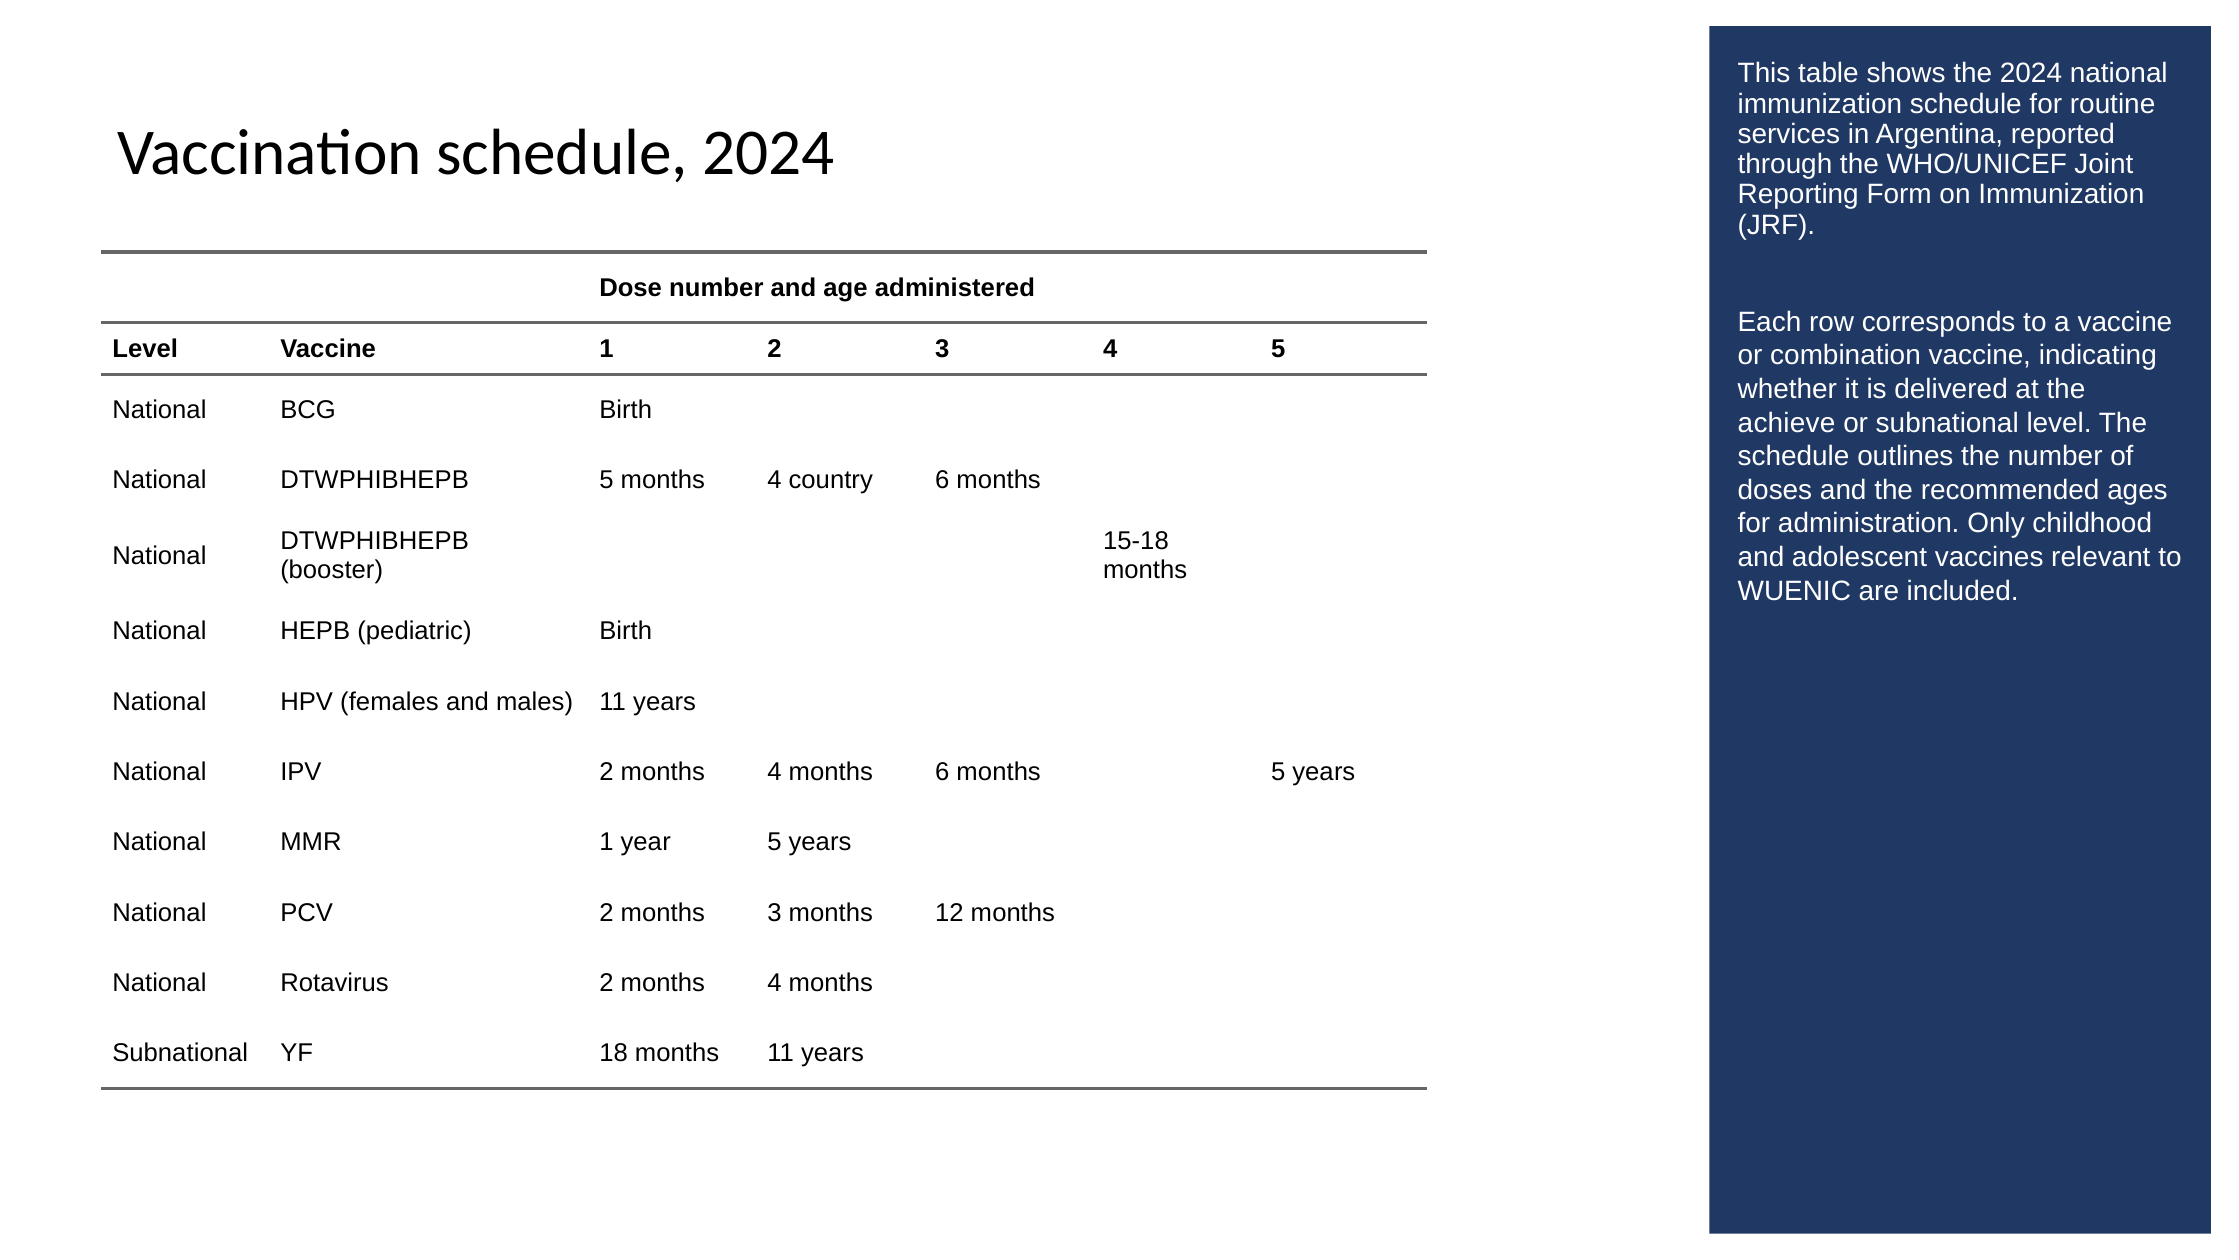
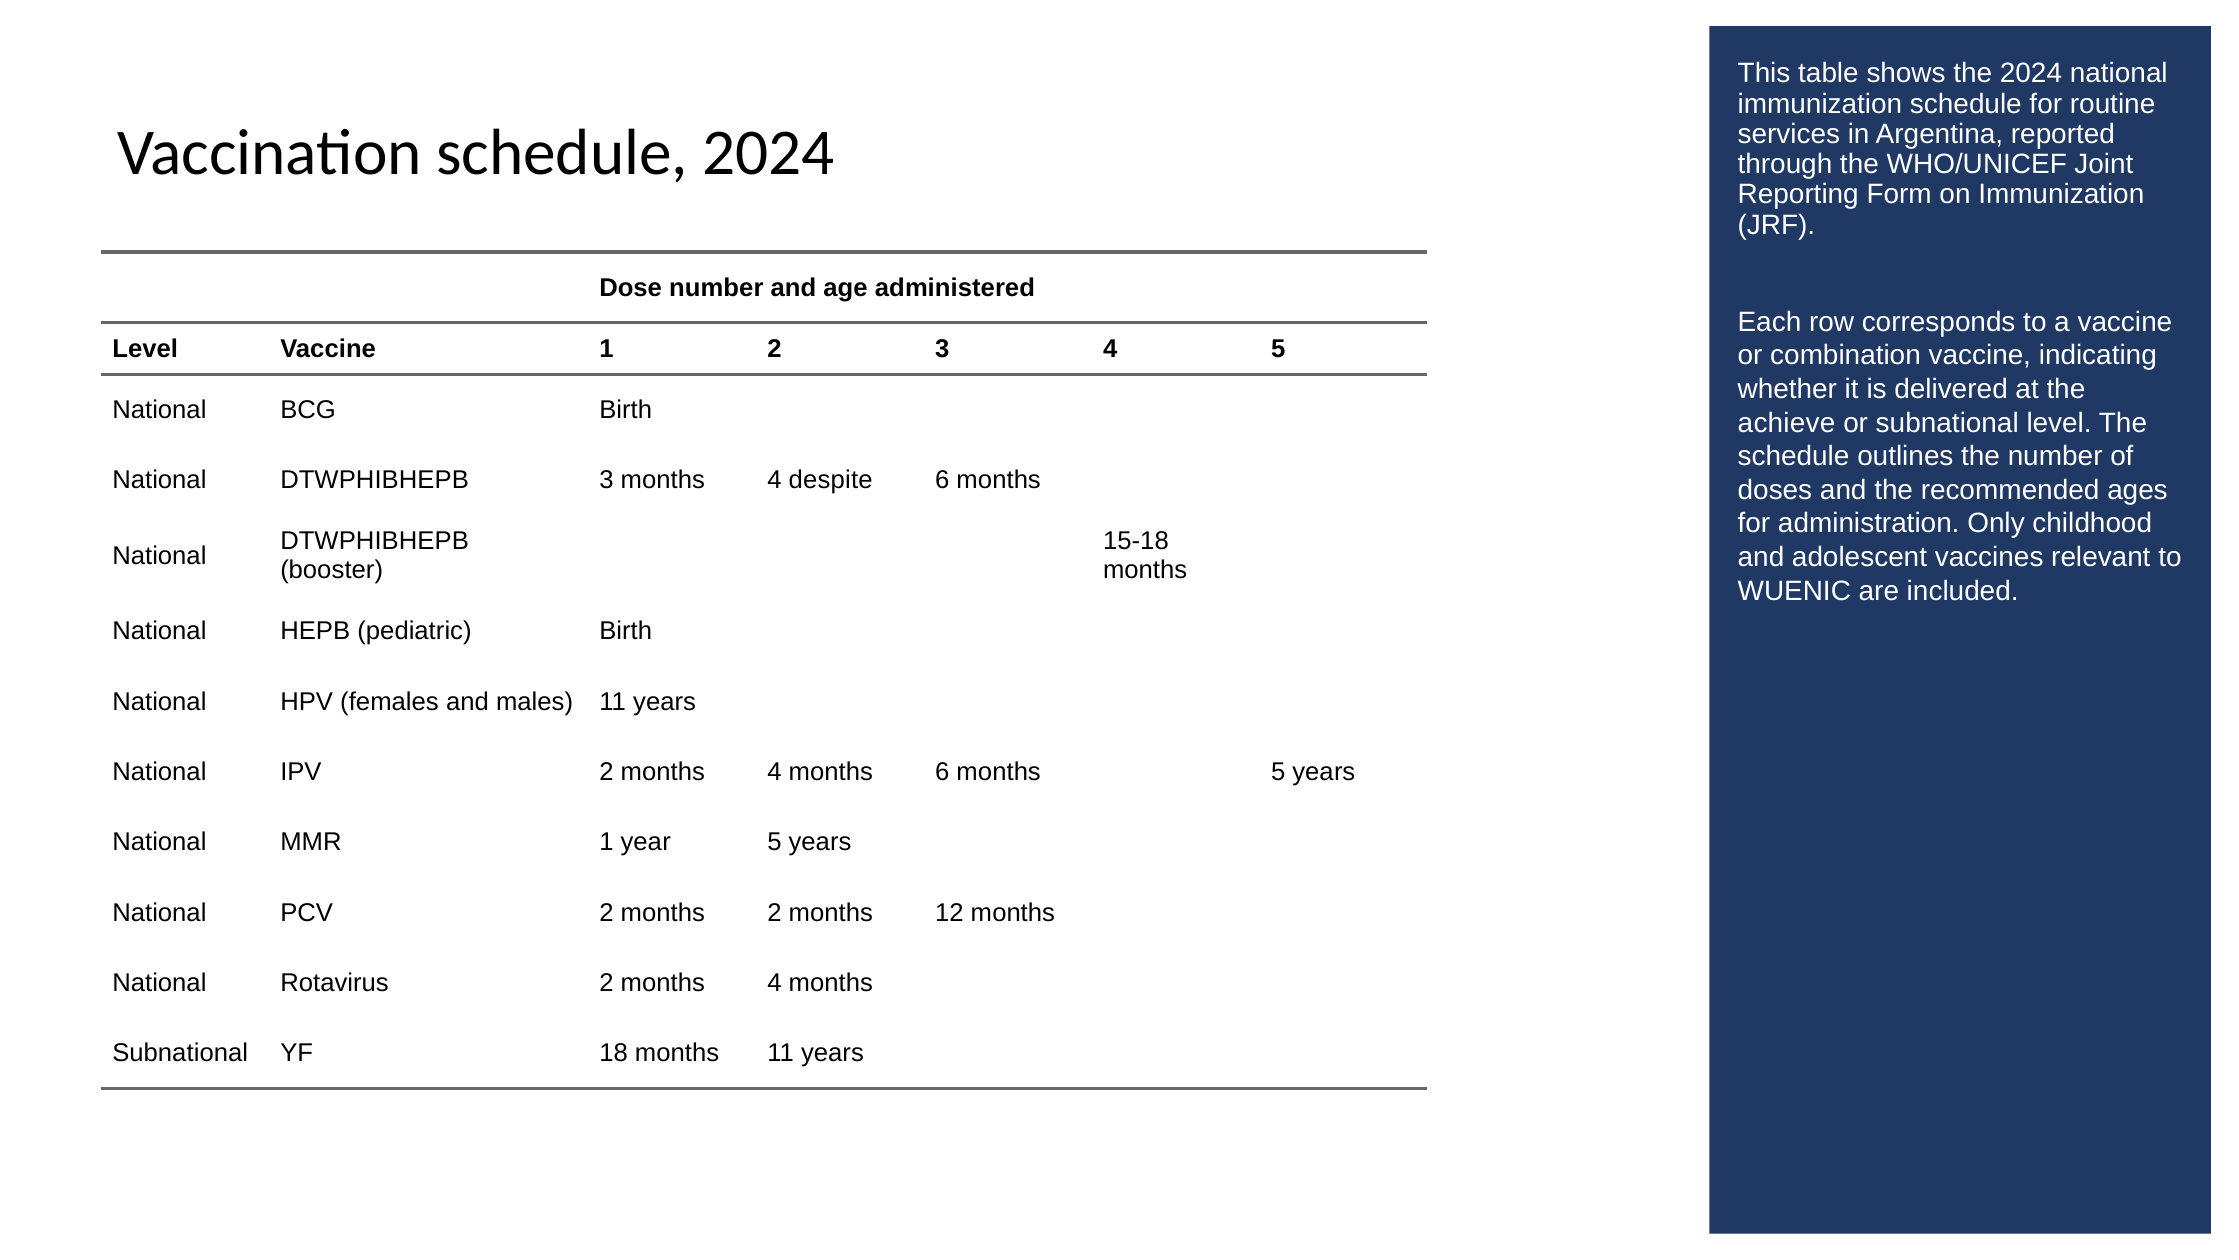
DTWPHIBHEPB 5: 5 -> 3 (606, 480)
country: country -> despite (831, 480)
months 3: 3 -> 2 (774, 912)
